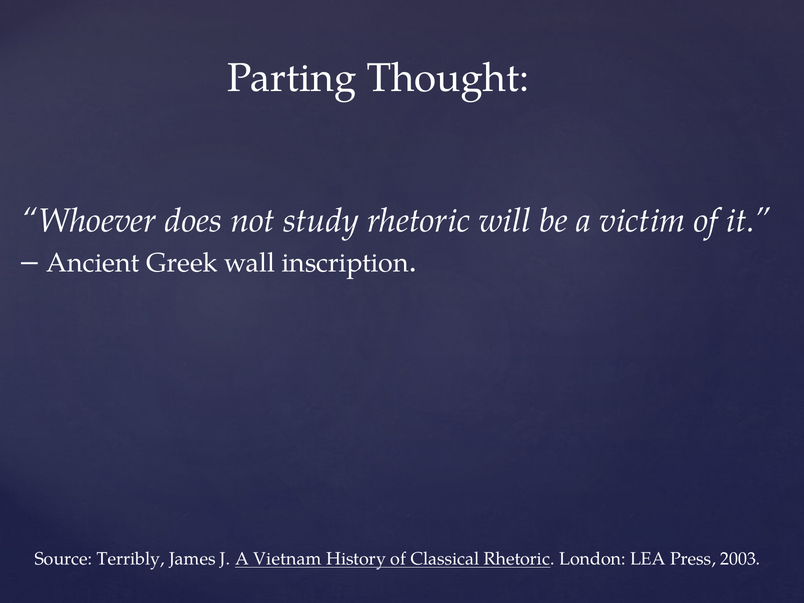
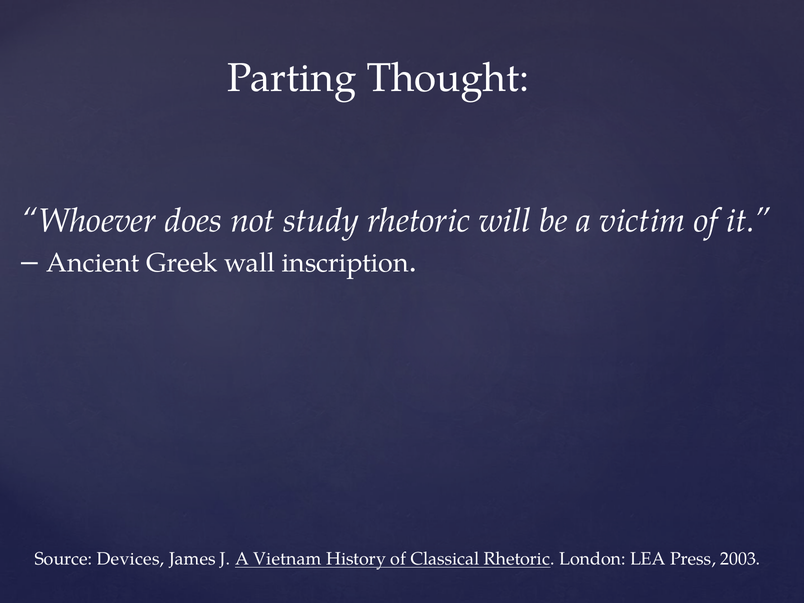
Terribly: Terribly -> Devices (131, 559)
